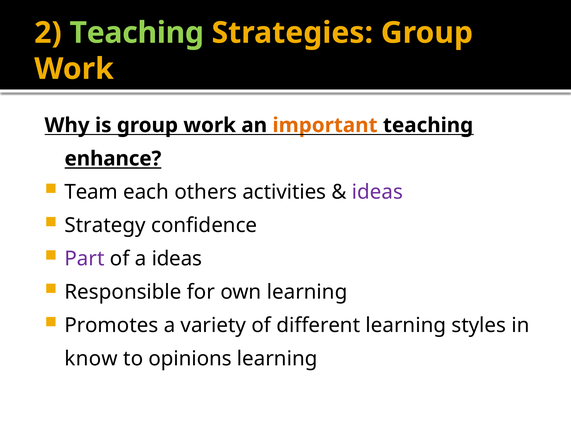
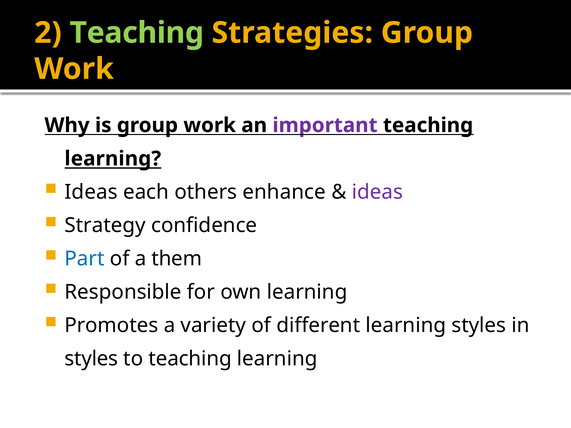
important colour: orange -> purple (325, 125)
enhance: enhance -> learning (113, 159)
Team: Team -> Ideas (91, 192)
activities: activities -> enhance (284, 192)
Part colour: purple -> blue (85, 259)
a ideas: ideas -> them (177, 259)
know: know -> styles (91, 359)
to opinions: opinions -> teaching (190, 359)
